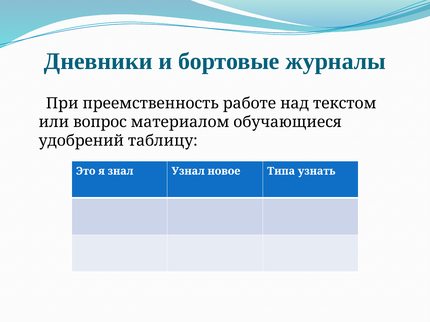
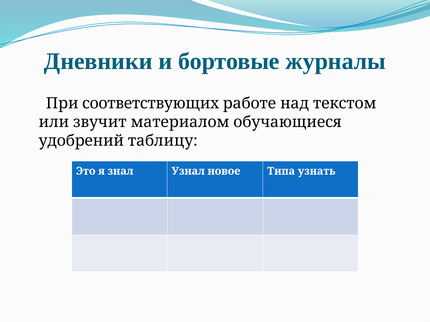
преемственность: преемственность -> соответствующих (151, 104)
вопрос: вопрос -> звучит (100, 122)
